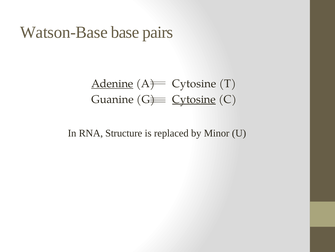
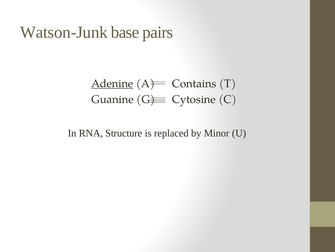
Watson-Base: Watson-Base -> Watson-Junk (64, 32)
A Cytosine: Cytosine -> Contains (194, 83)
Cytosine underline: present -> none (194, 99)
